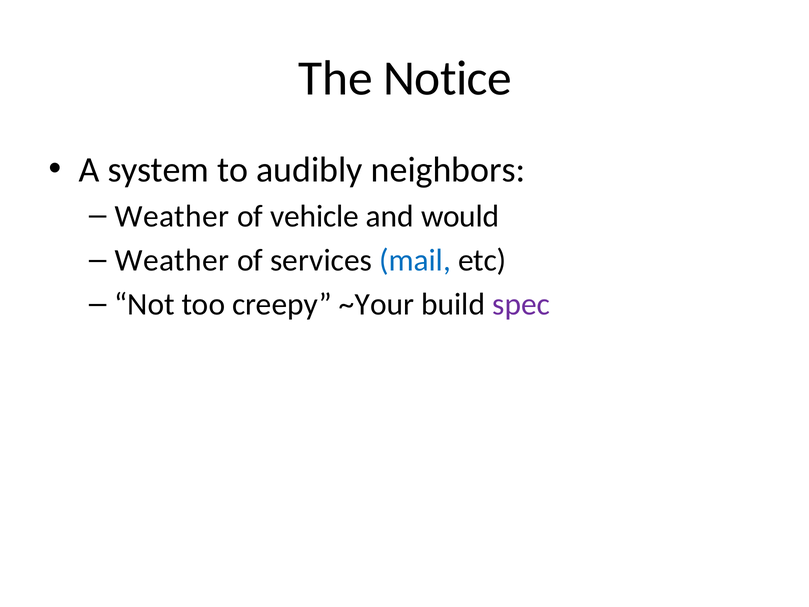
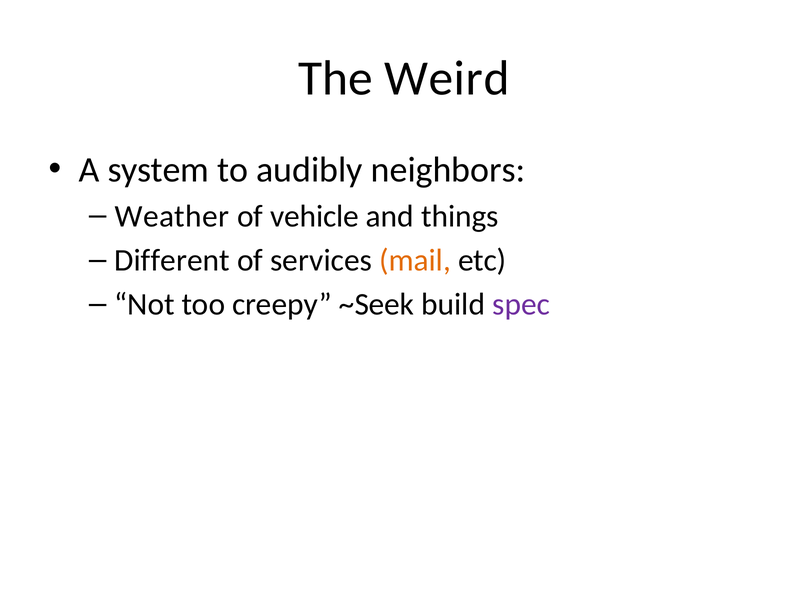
Notice: Notice -> Weird (447, 78)
would: would -> things (460, 216)
Weather: Weather -> Different (172, 260)
mail colour: blue -> orange (415, 260)
~Your: ~Your -> ~Seek (377, 304)
